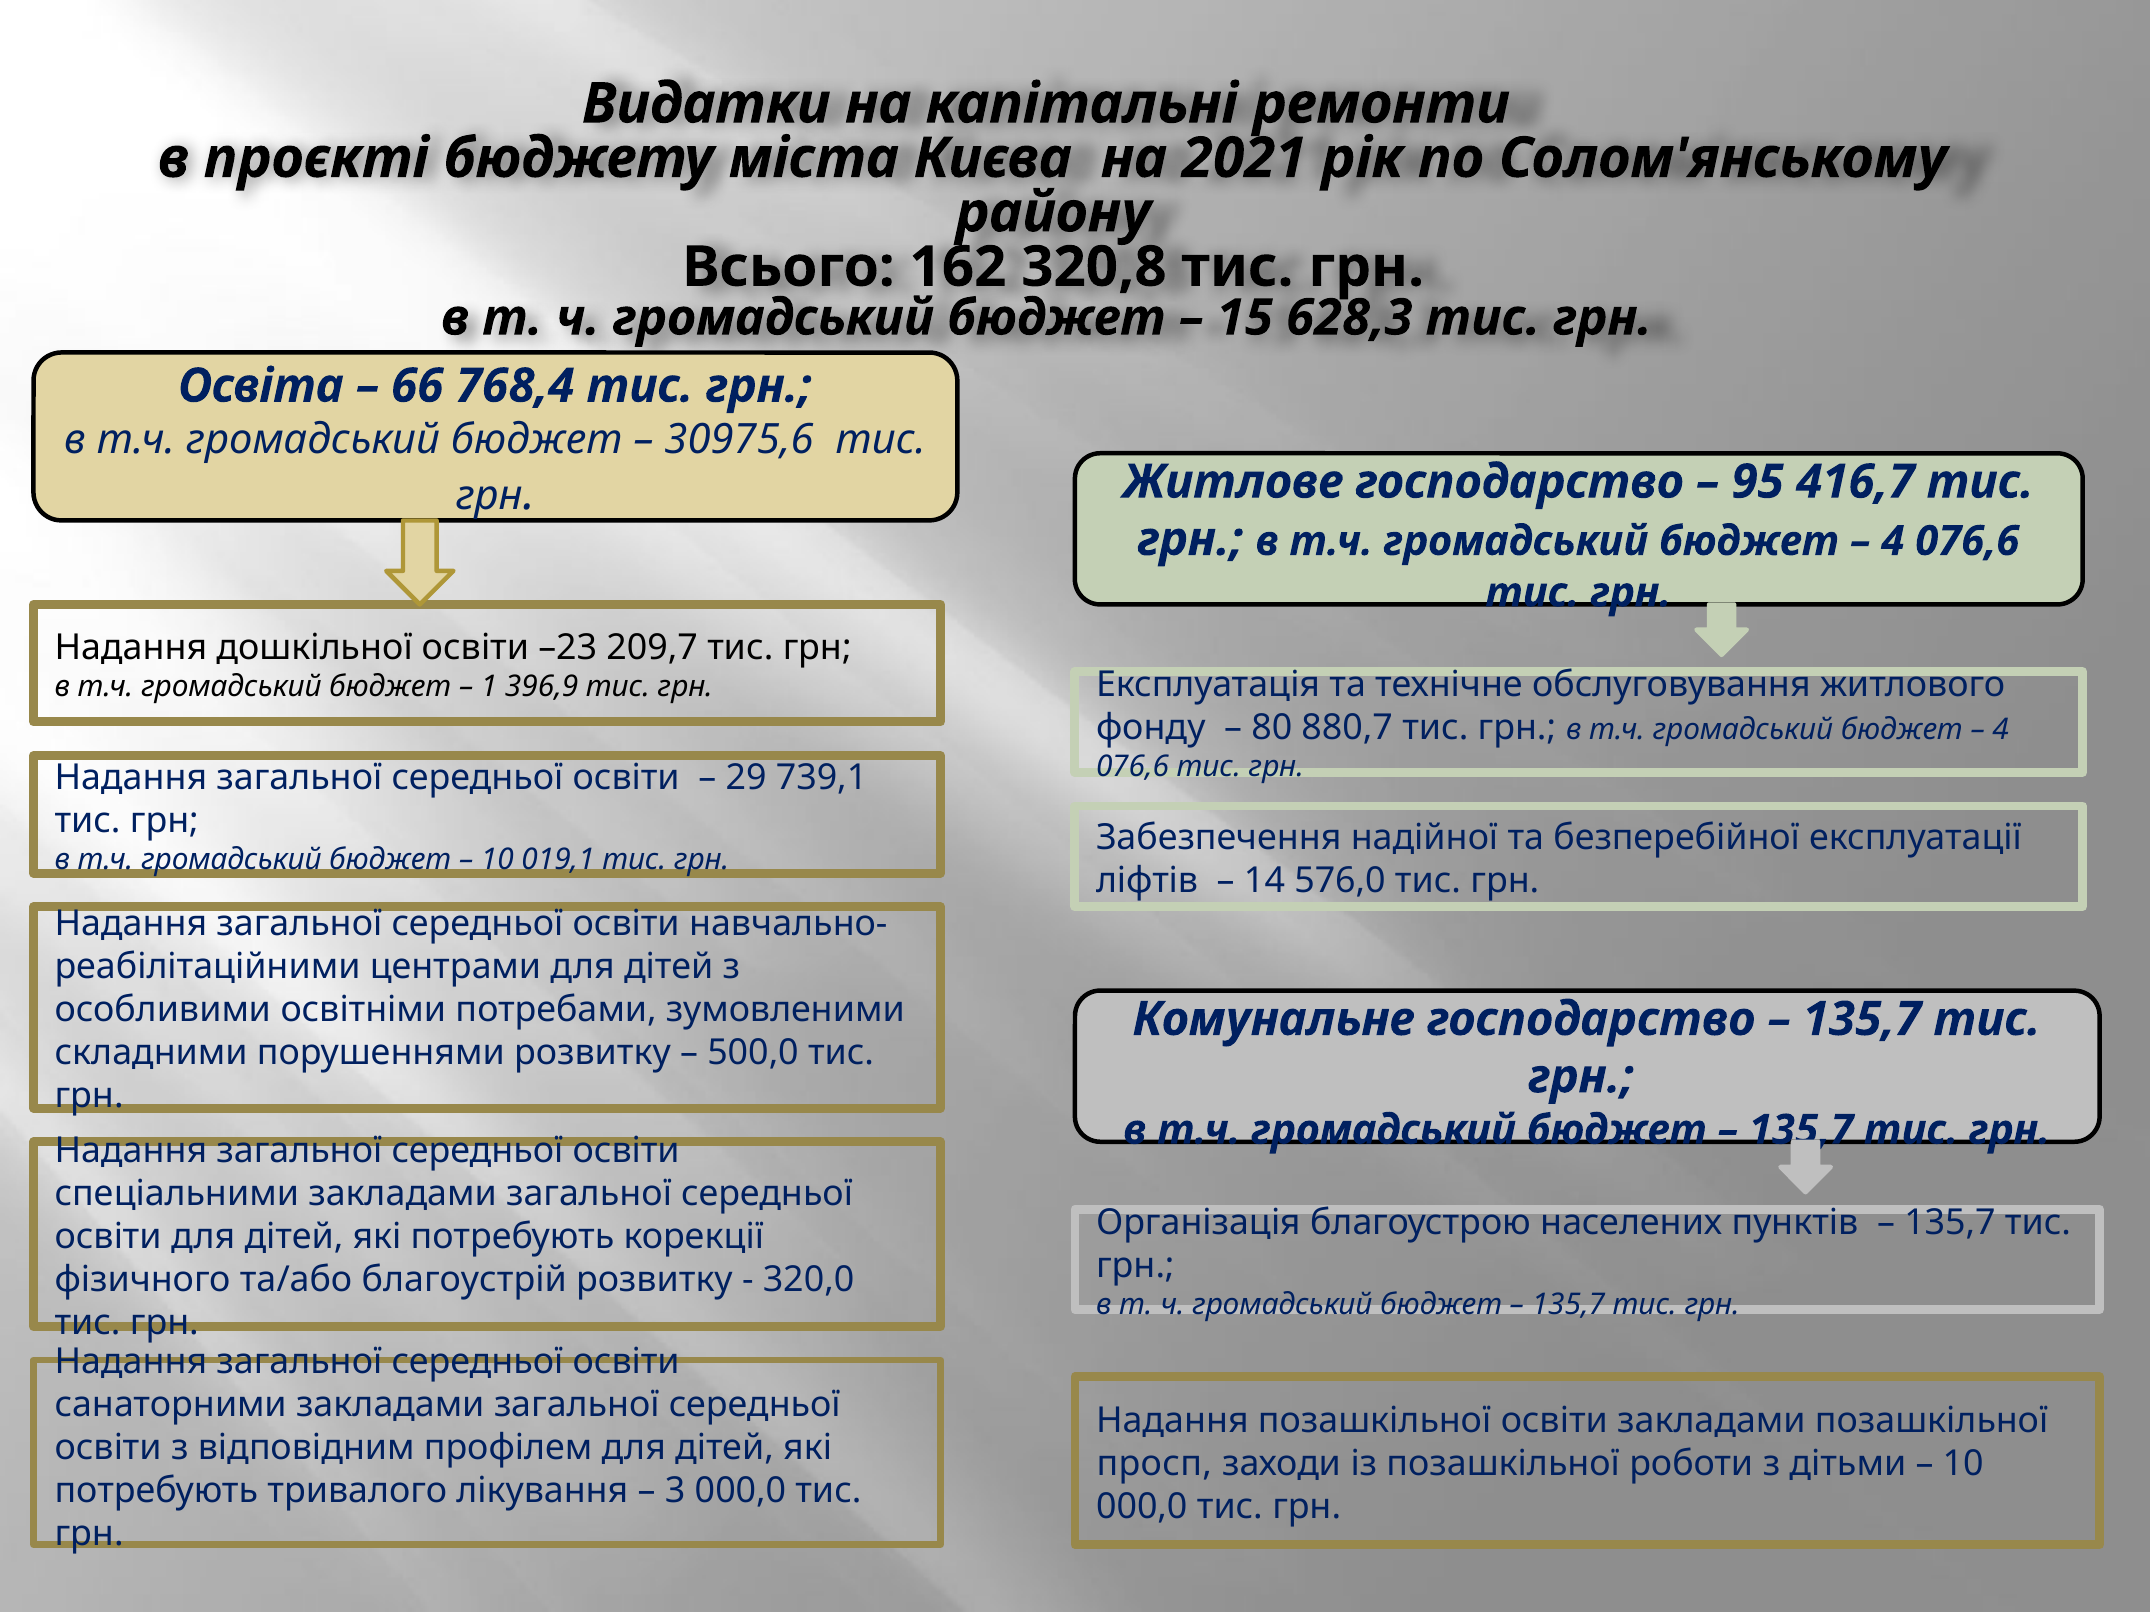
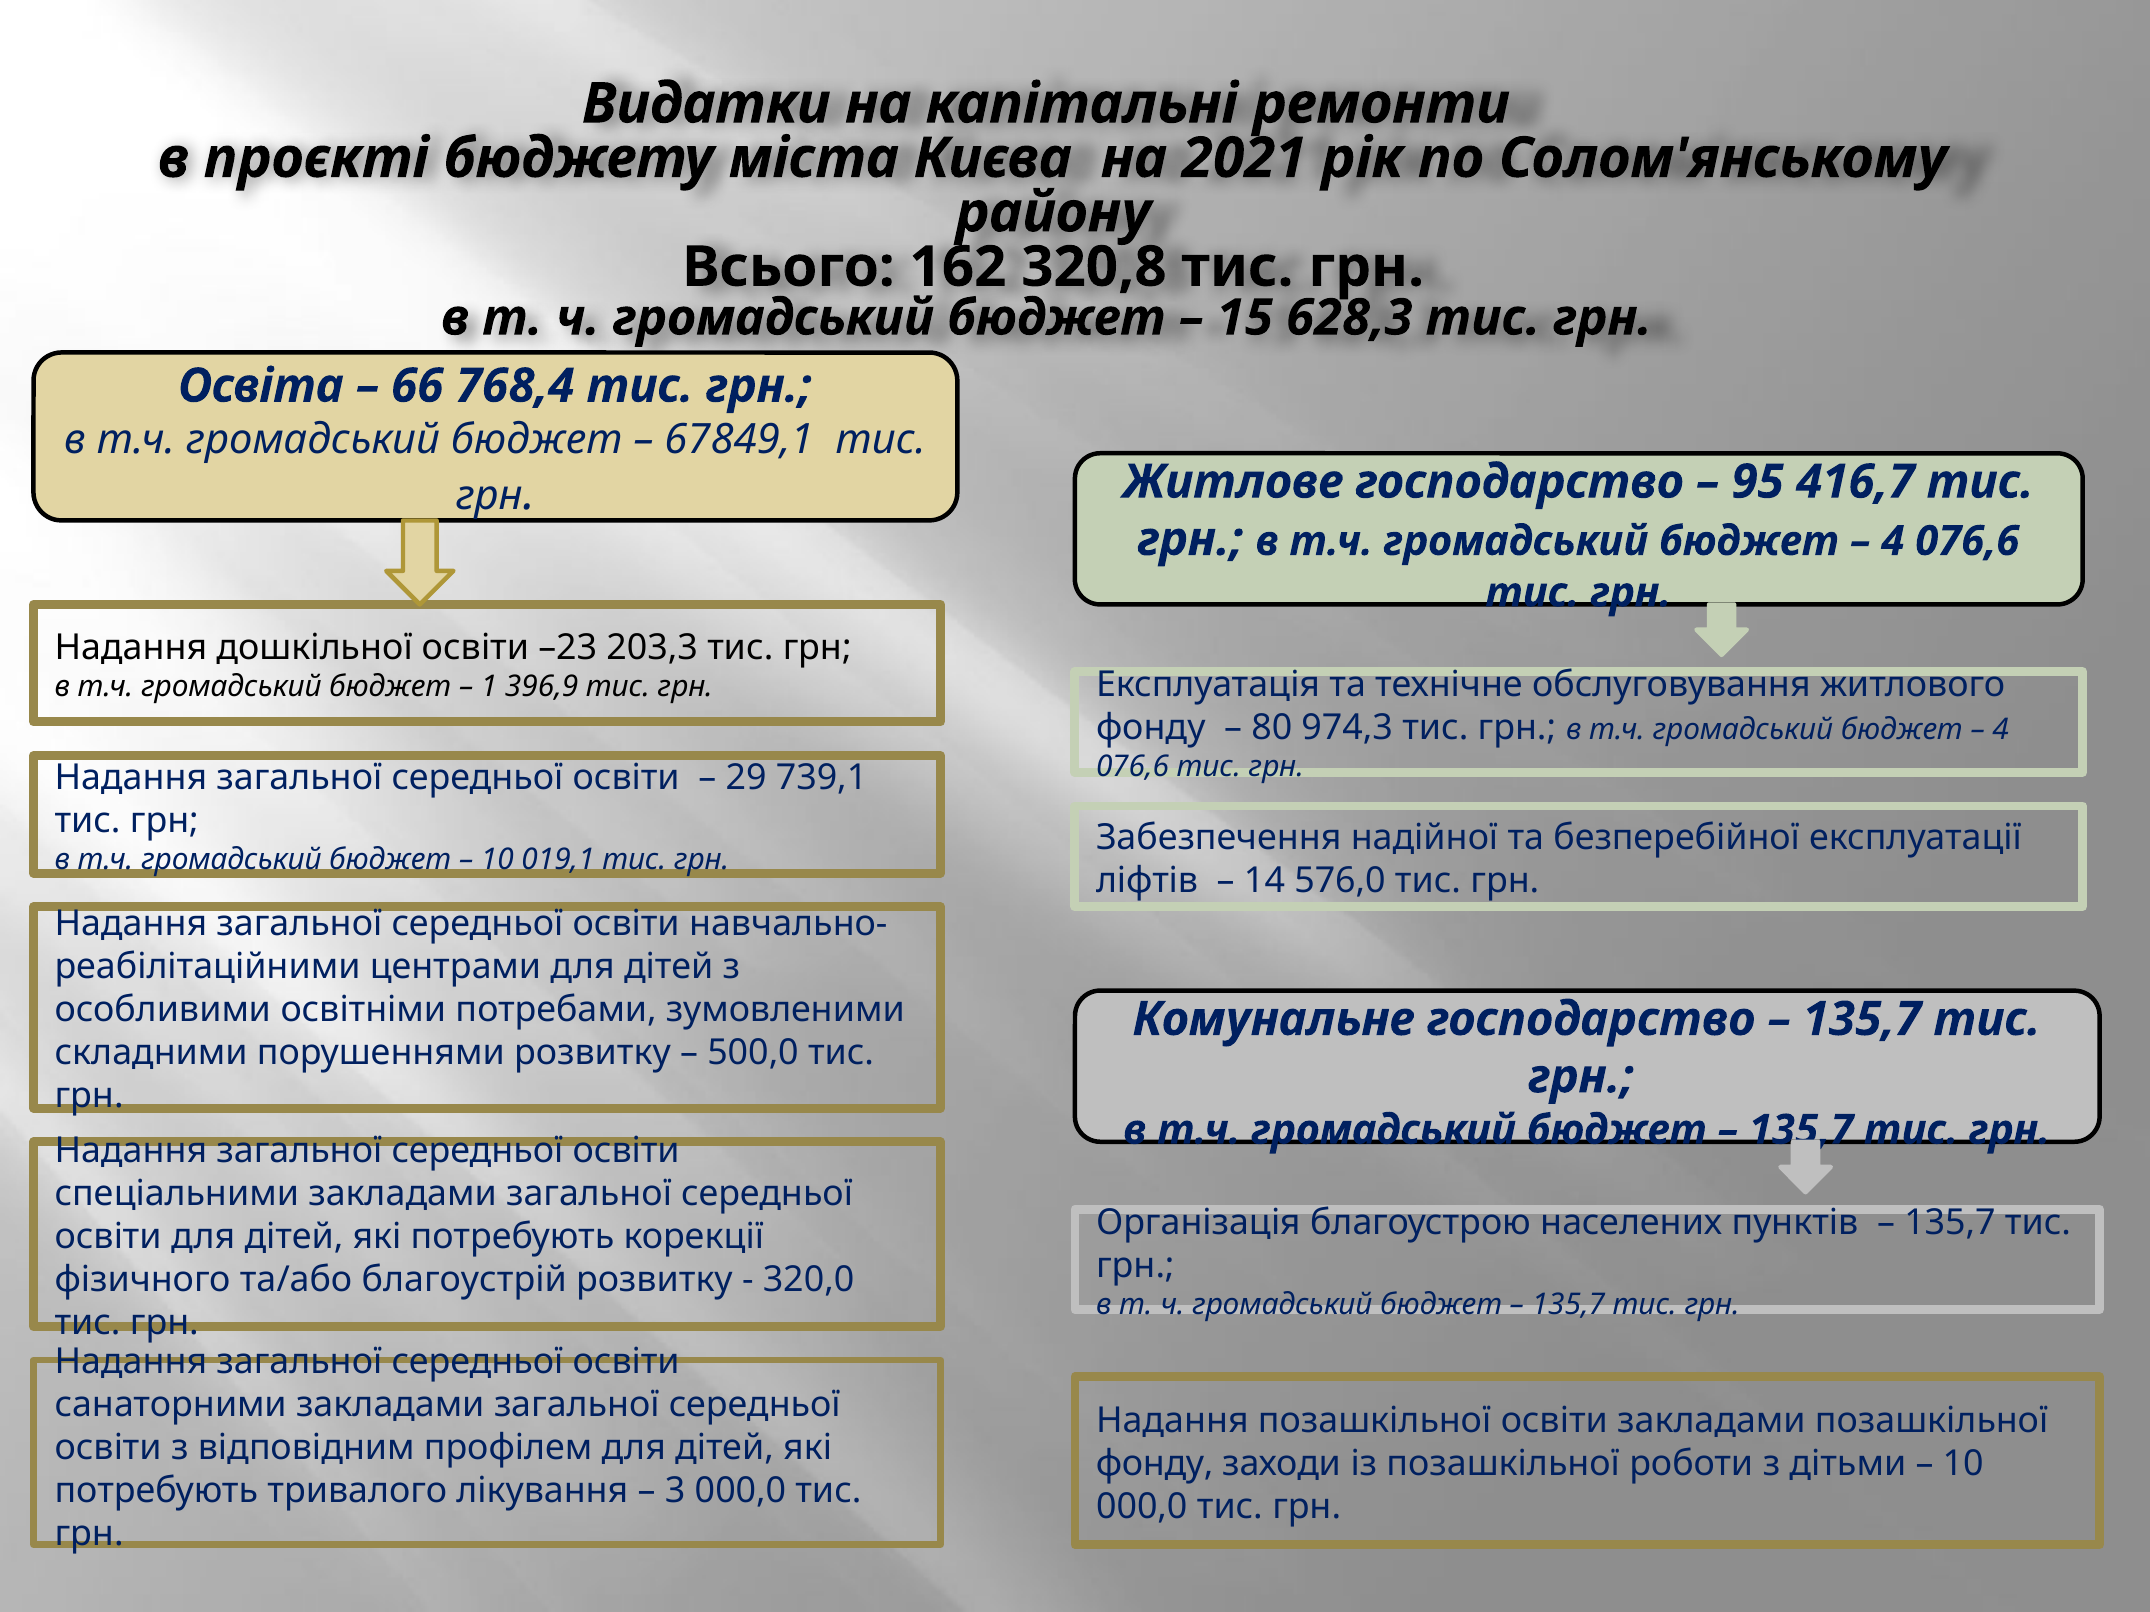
30975,6: 30975,6 -> 67849,1 (739, 439)
209,7: 209,7 -> 203,3 (652, 648)
880,7: 880,7 -> 974,3 (1347, 728)
просп: просп -> фонду (1155, 1464)
